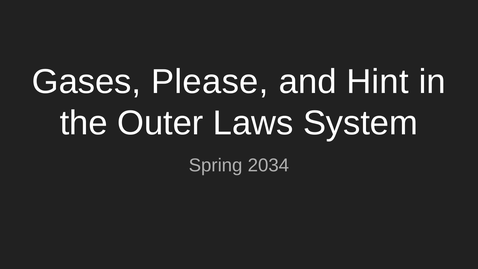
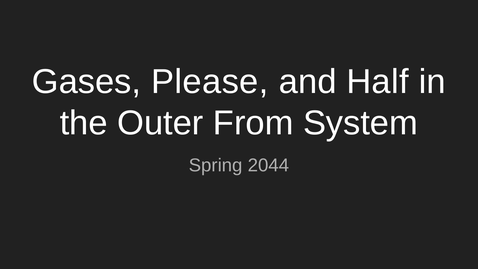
Hint: Hint -> Half (378, 82)
Laws: Laws -> From (253, 123)
2034: 2034 -> 2044 (268, 165)
